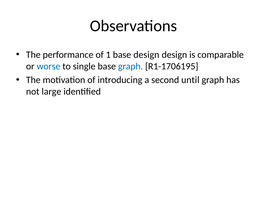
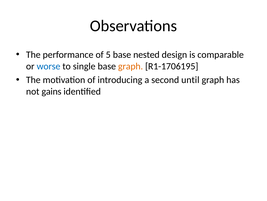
1: 1 -> 5 (108, 55)
base design: design -> nested (146, 55)
graph colour: blue -> orange (131, 66)
large: large -> gains (51, 91)
